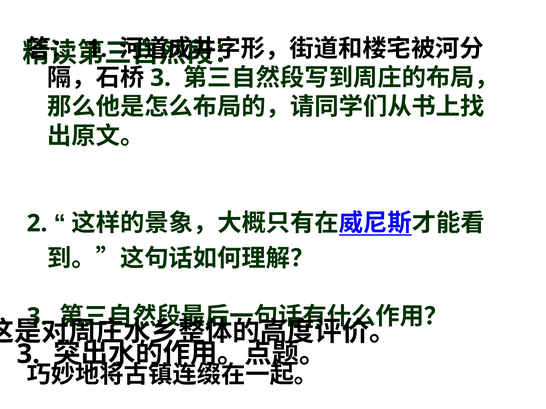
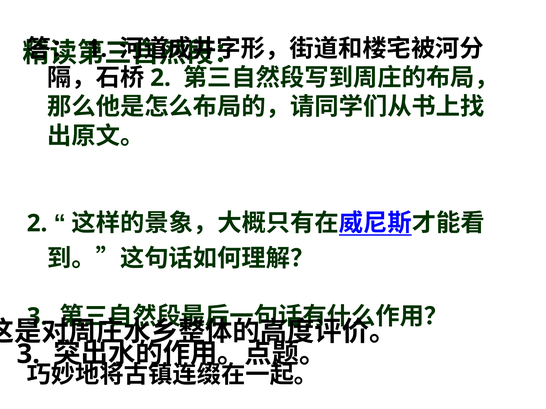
3: 3 -> 2 (161, 78)
